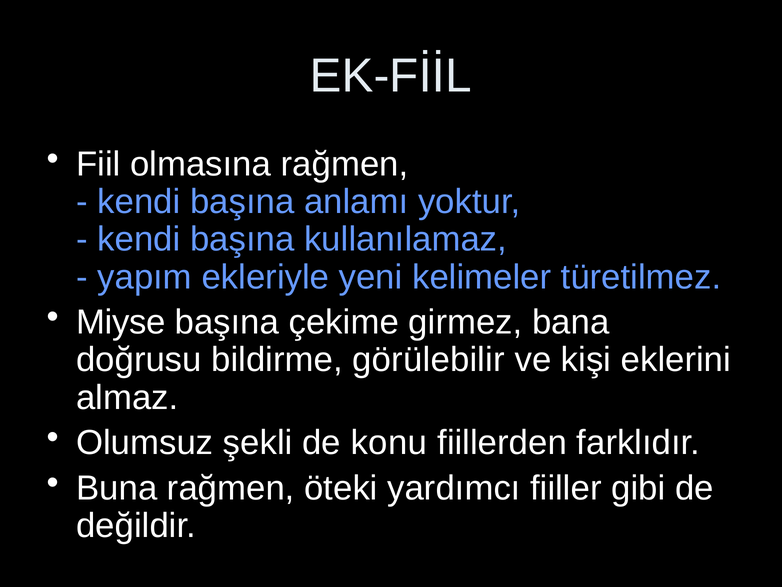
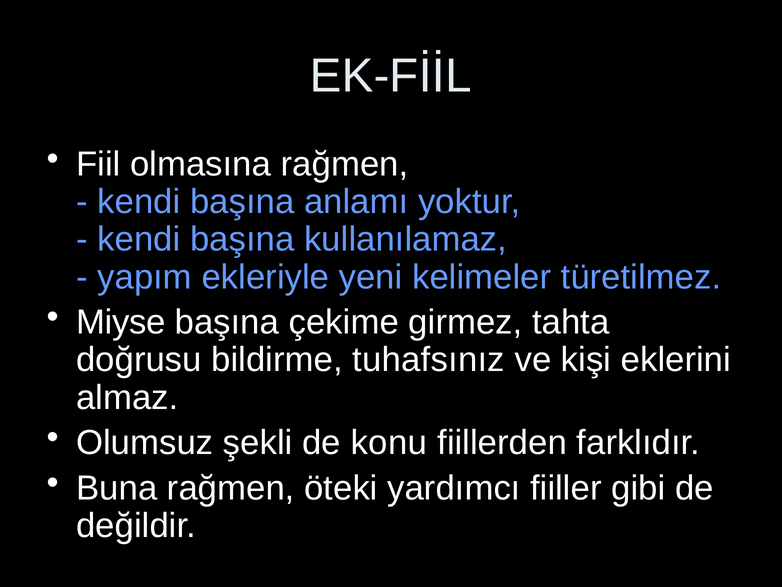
bana: bana -> tahta (571, 322)
görülebilir: görülebilir -> tuhafsınız (429, 360)
